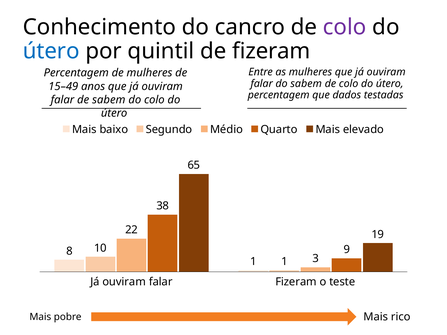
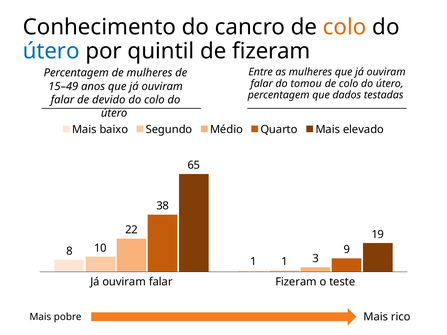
colo colour: purple -> orange (345, 27)
do sabem: sabem -> tomou (306, 84)
de sabem: sabem -> devido (109, 100)
